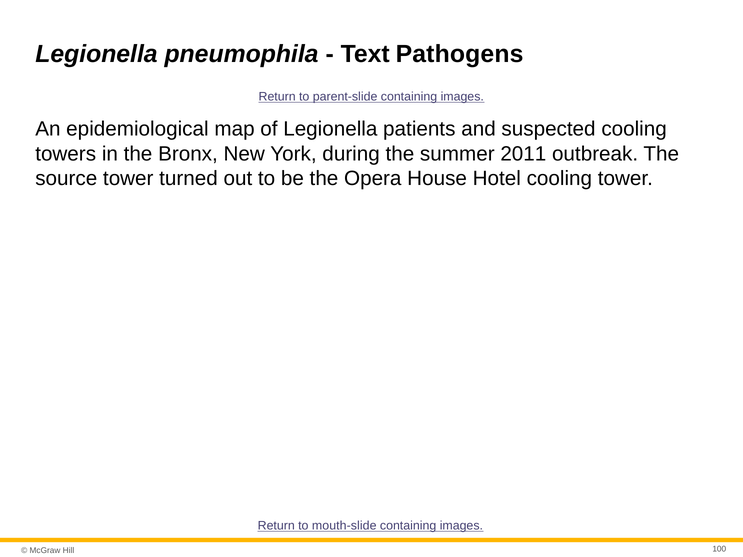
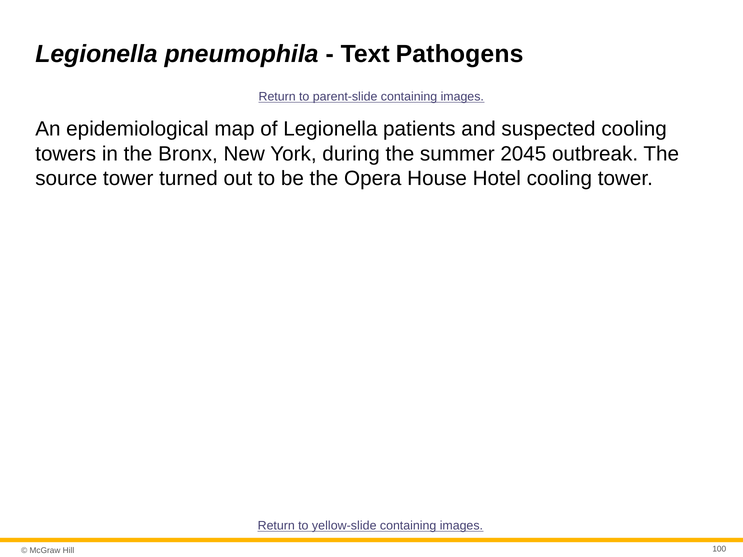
2011: 2011 -> 2045 (523, 154)
mouth-slide: mouth-slide -> yellow-slide (344, 526)
